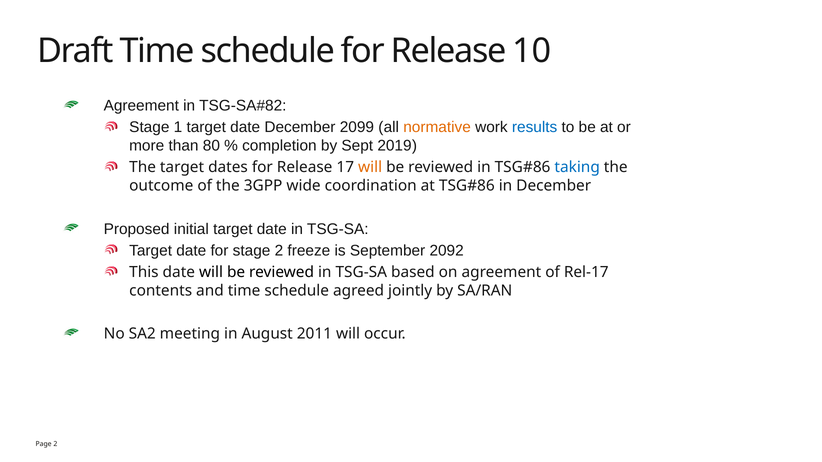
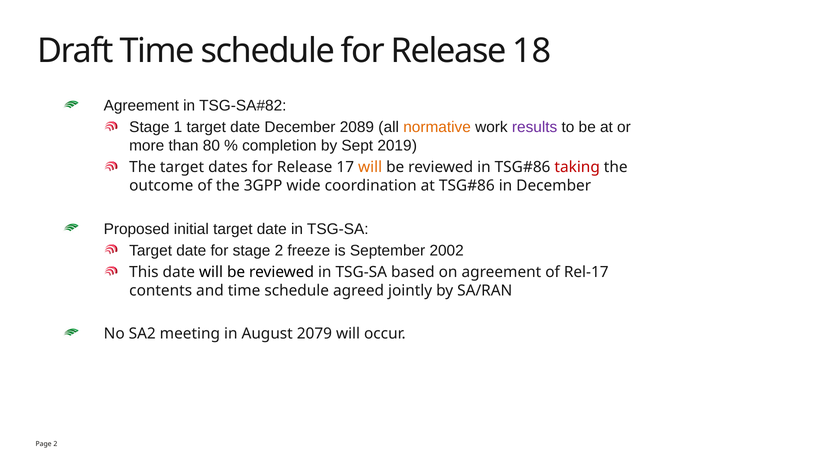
10: 10 -> 18 (532, 51)
2099: 2099 -> 2089 (357, 127)
results colour: blue -> purple (535, 127)
taking colour: blue -> red (577, 167)
2092: 2092 -> 2002 (447, 251)
2011: 2011 -> 2079 (314, 334)
